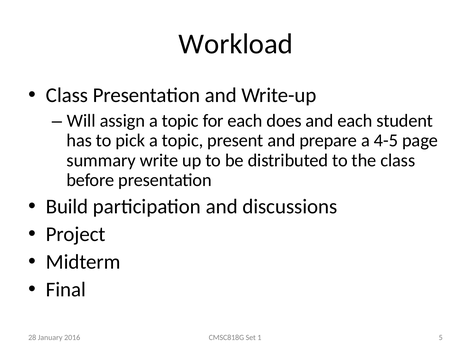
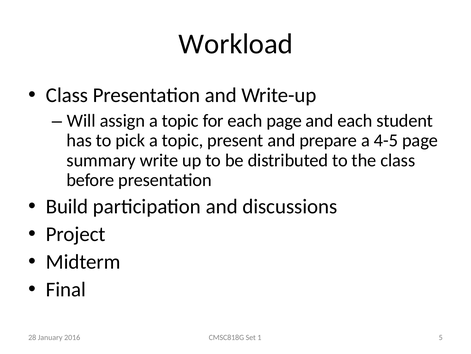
each does: does -> page (284, 120)
